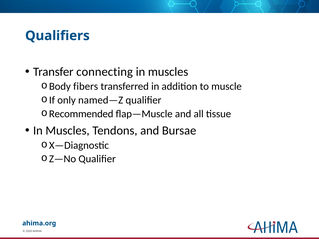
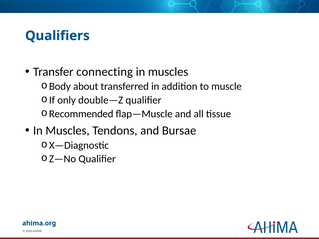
fibers: fibers -> about (86, 87)
named—Z: named—Z -> double—Z (101, 100)
